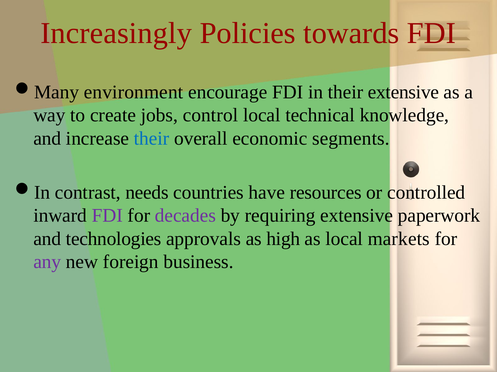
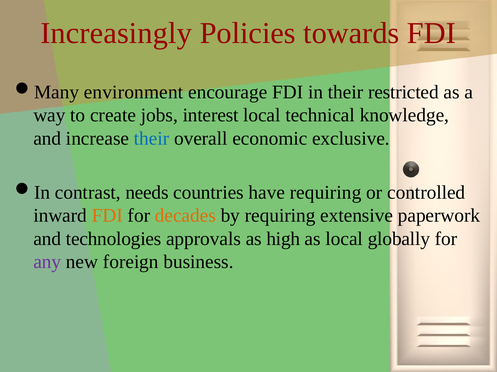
their extensive: extensive -> restricted (403, 92)
control: control -> interest (211, 115)
segments: segments -> exclusive (351, 139)
have resources: resources -> requiring (326, 193)
FDI colour: purple -> orange (107, 216)
decades colour: purple -> orange (185, 216)
markets: markets -> globally (399, 239)
